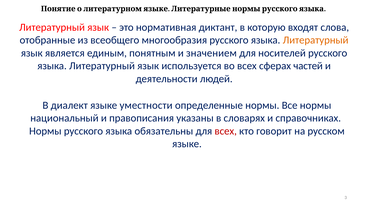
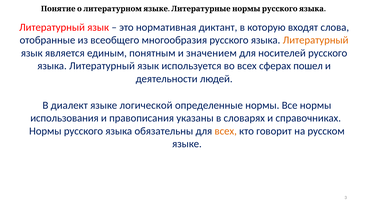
частей: частей -> пошел (308, 66)
уместности: уместности -> логической (146, 105)
национальный: национальный -> использования (64, 118)
всех colour: red -> orange (226, 131)
